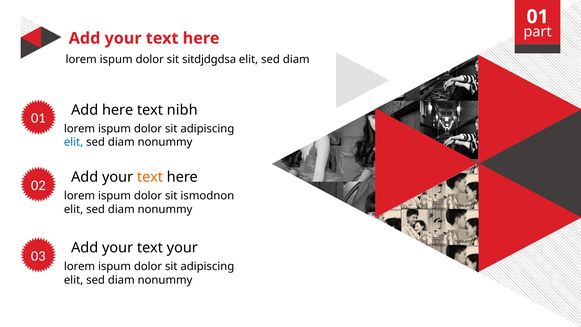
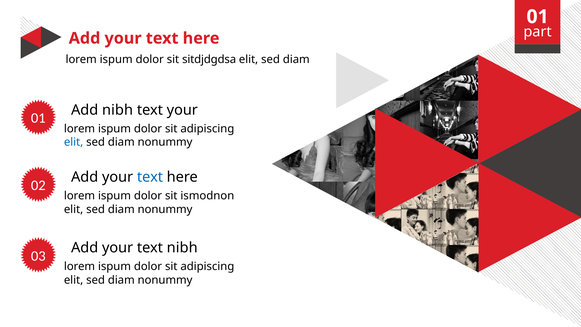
Add here: here -> nibh (118, 110)
text nibh: nibh -> your (182, 110)
text colour: orange -> blue (150, 177)
text your: your -> nibh (182, 248)
